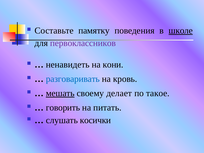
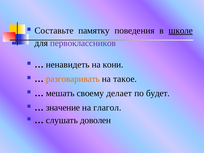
разговаривать colour: blue -> orange (73, 79)
кровь: кровь -> такое (125, 79)
мешать underline: present -> none (60, 93)
такое: такое -> будет (158, 93)
говорить: говорить -> значение (63, 108)
питать: питать -> глагол (107, 108)
косички: косички -> доволен (95, 120)
